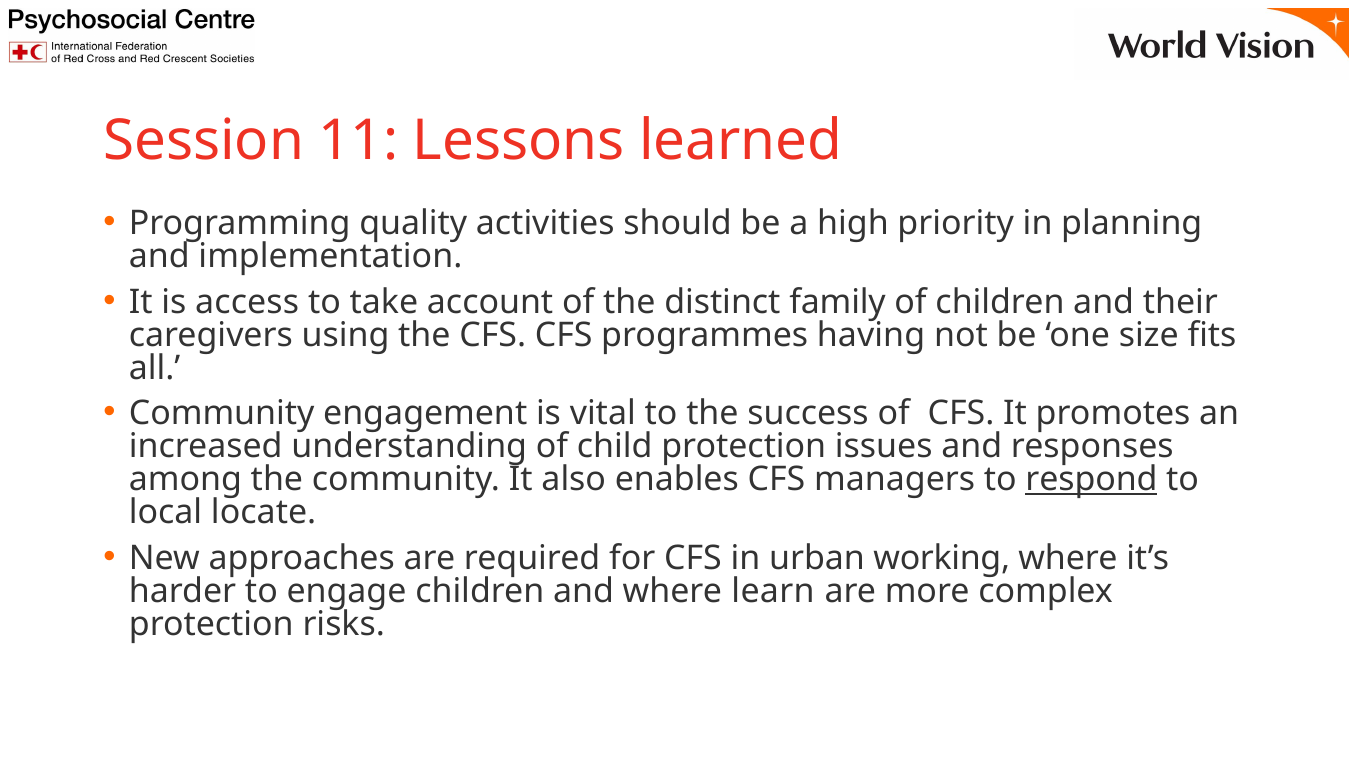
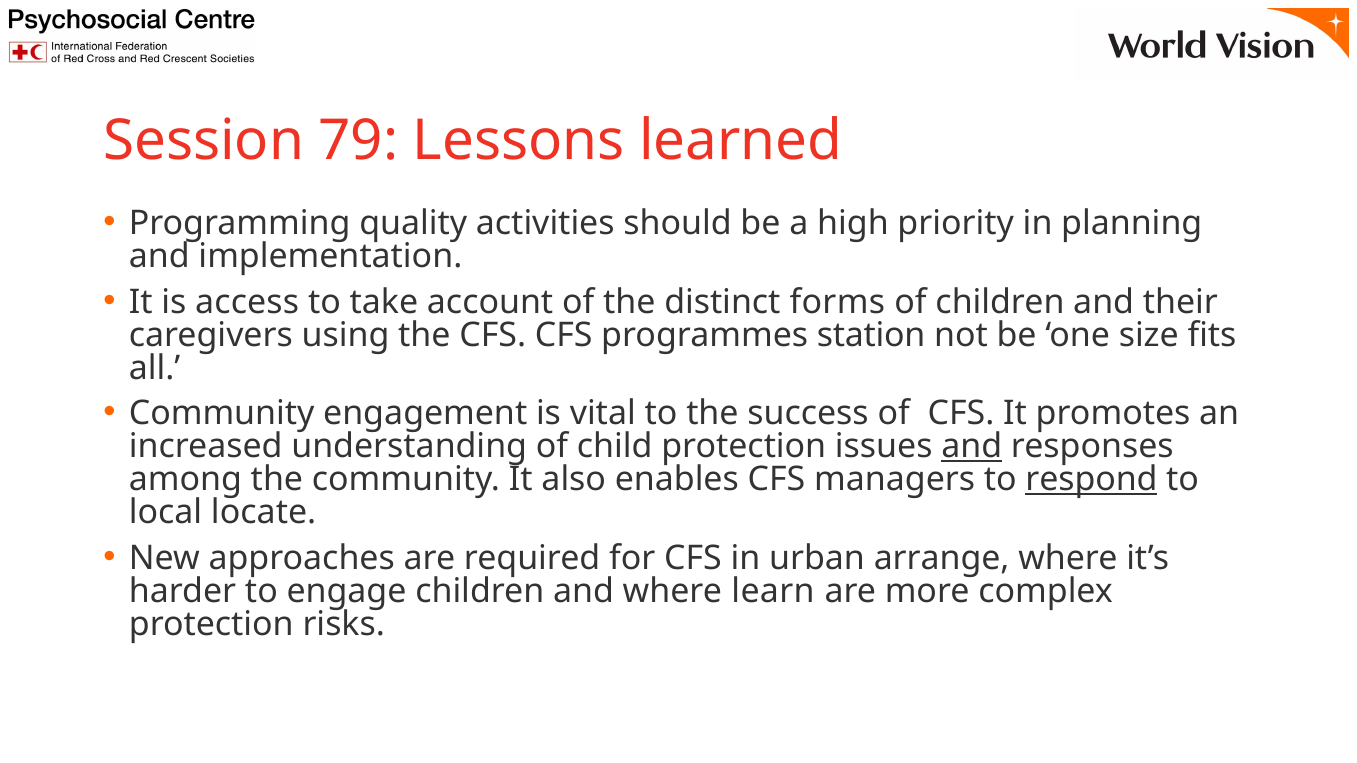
11: 11 -> 79 (358, 141)
family: family -> forms (837, 302)
having: having -> station (871, 335)
and underline: none -> present (972, 447)
working: working -> arrange (942, 558)
